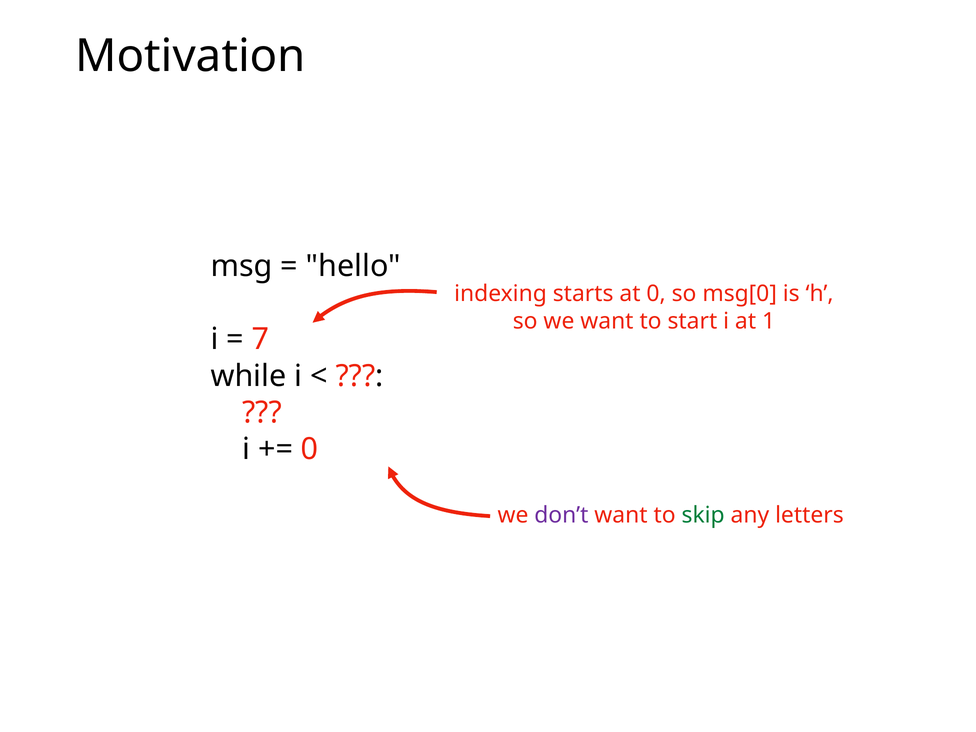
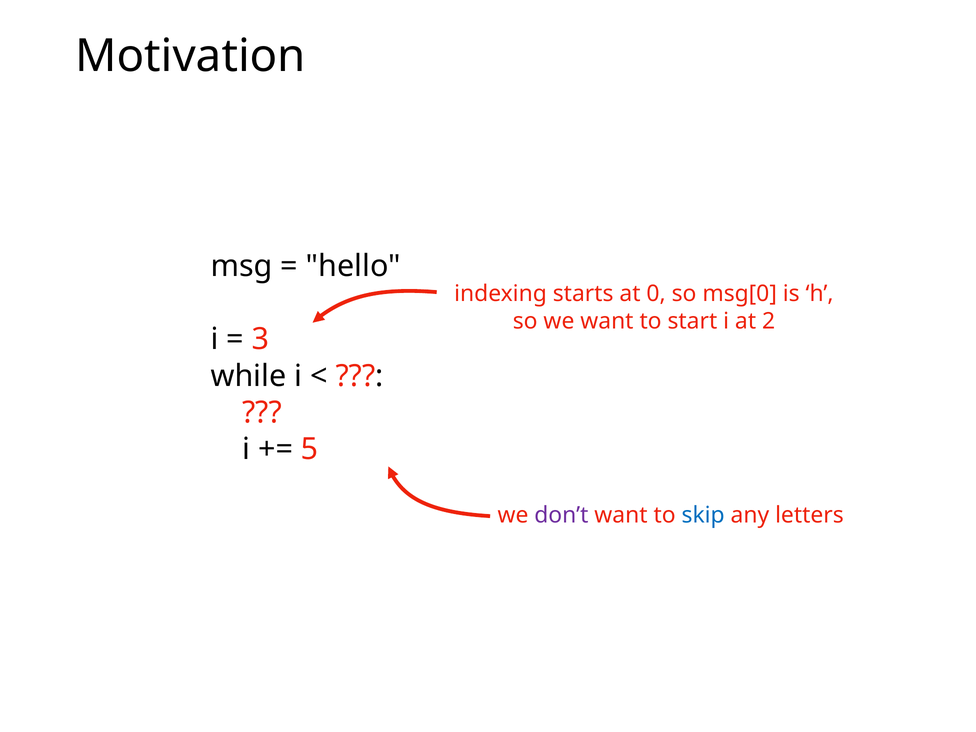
1: 1 -> 2 (769, 321)
7: 7 -> 3 (261, 339)
0: 0 -> 5 (310, 449)
skip colour: green -> blue (703, 515)
